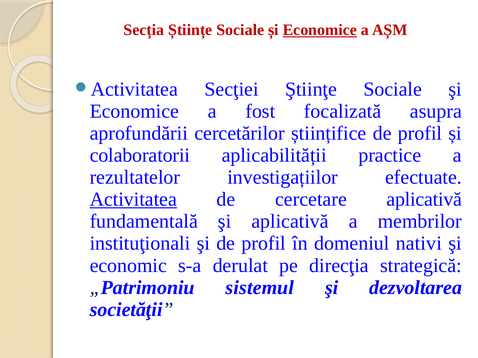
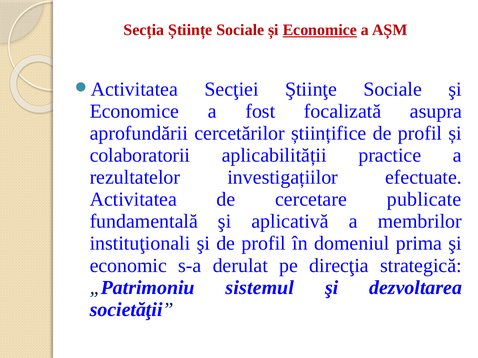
Activitatea underline: present -> none (133, 200)
cercetare aplicativă: aplicativă -> publicate (424, 200)
nativi: nativi -> prima (419, 244)
